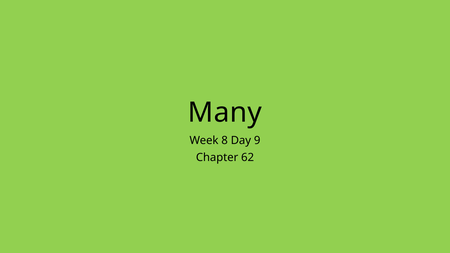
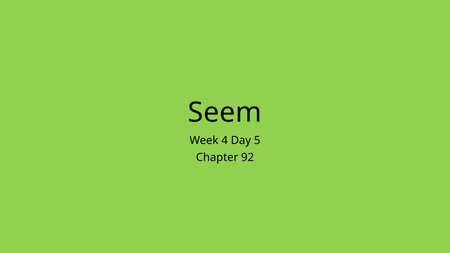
Many: Many -> Seem (225, 112)
8: 8 -> 4 (225, 141)
9: 9 -> 5 (257, 141)
62: 62 -> 92 (248, 157)
